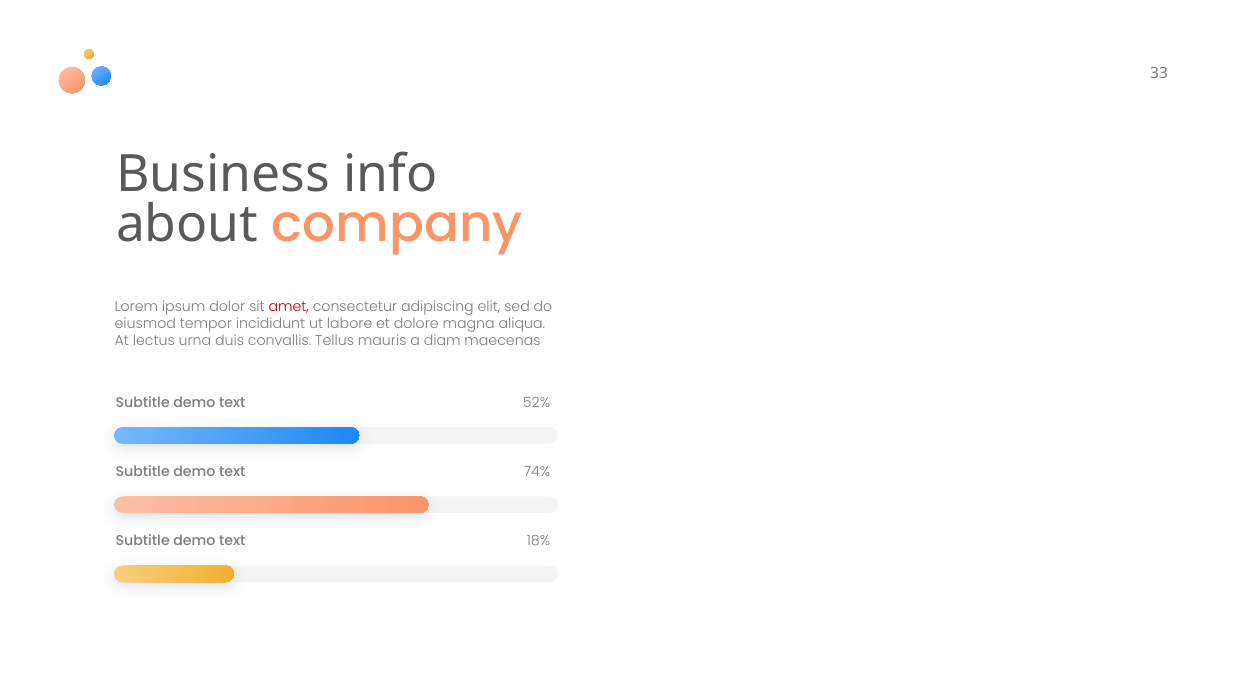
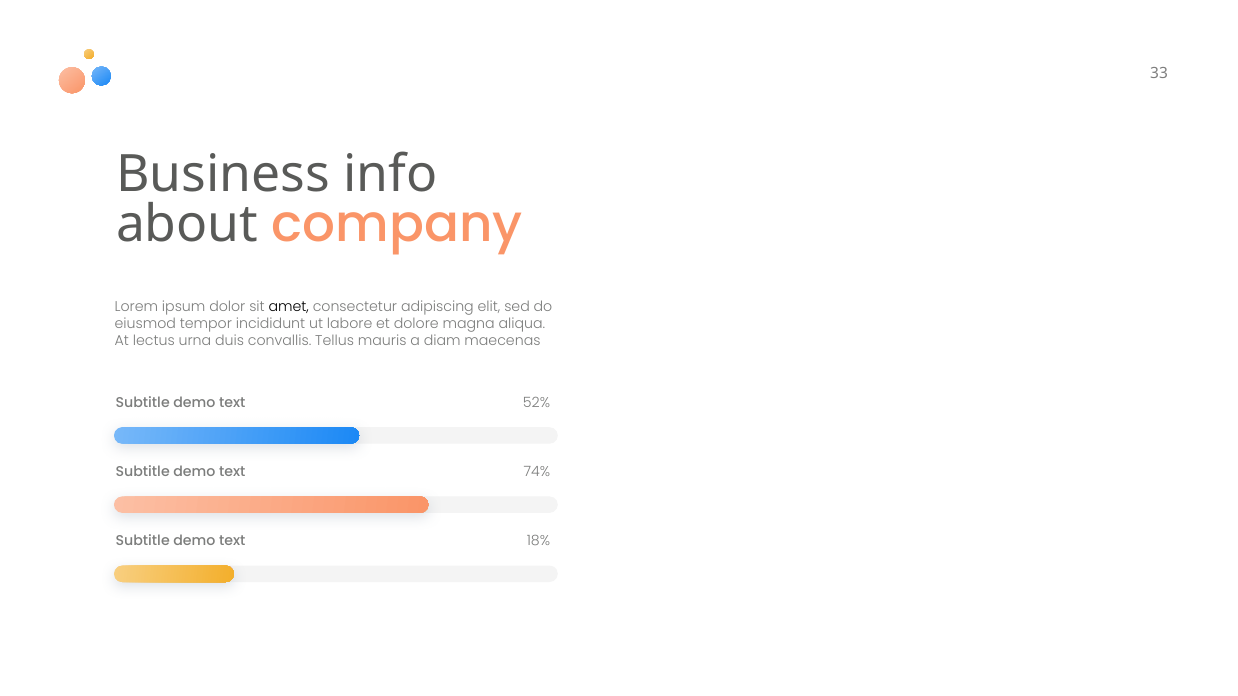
amet colour: red -> black (289, 307)
